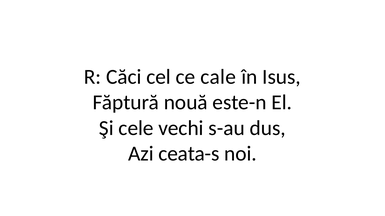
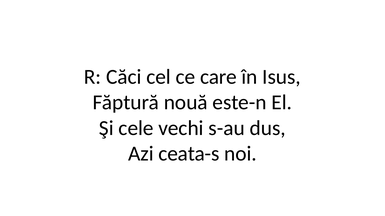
cale: cale -> care (218, 77)
